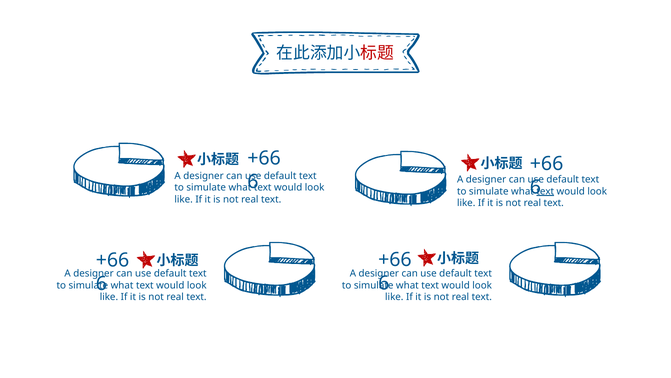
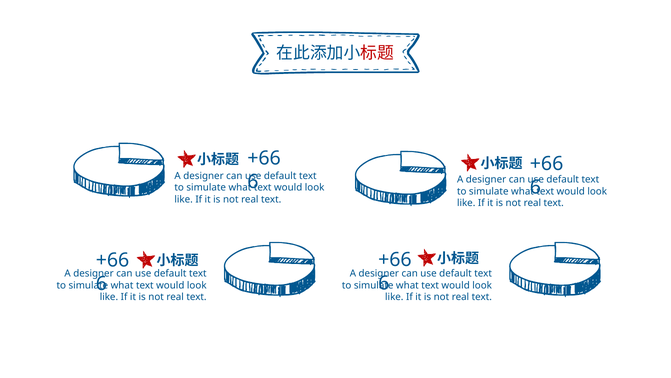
text underline: present -> none (545, 191)
